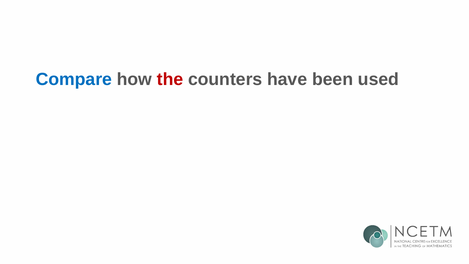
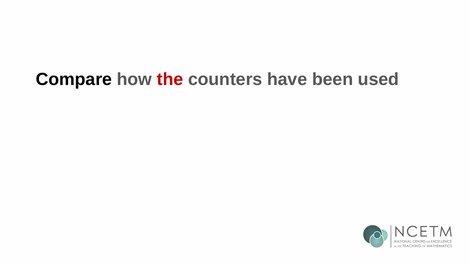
Compare colour: blue -> black (74, 79)
